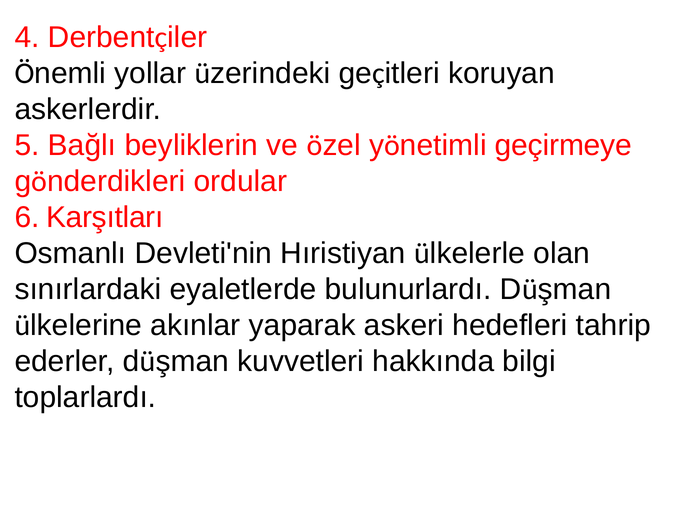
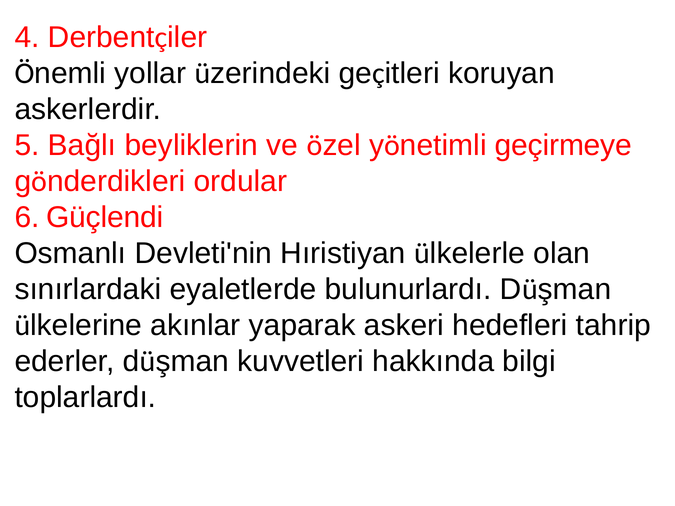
Karşıtları: Karşıtları -> Güçlendi (105, 217)
